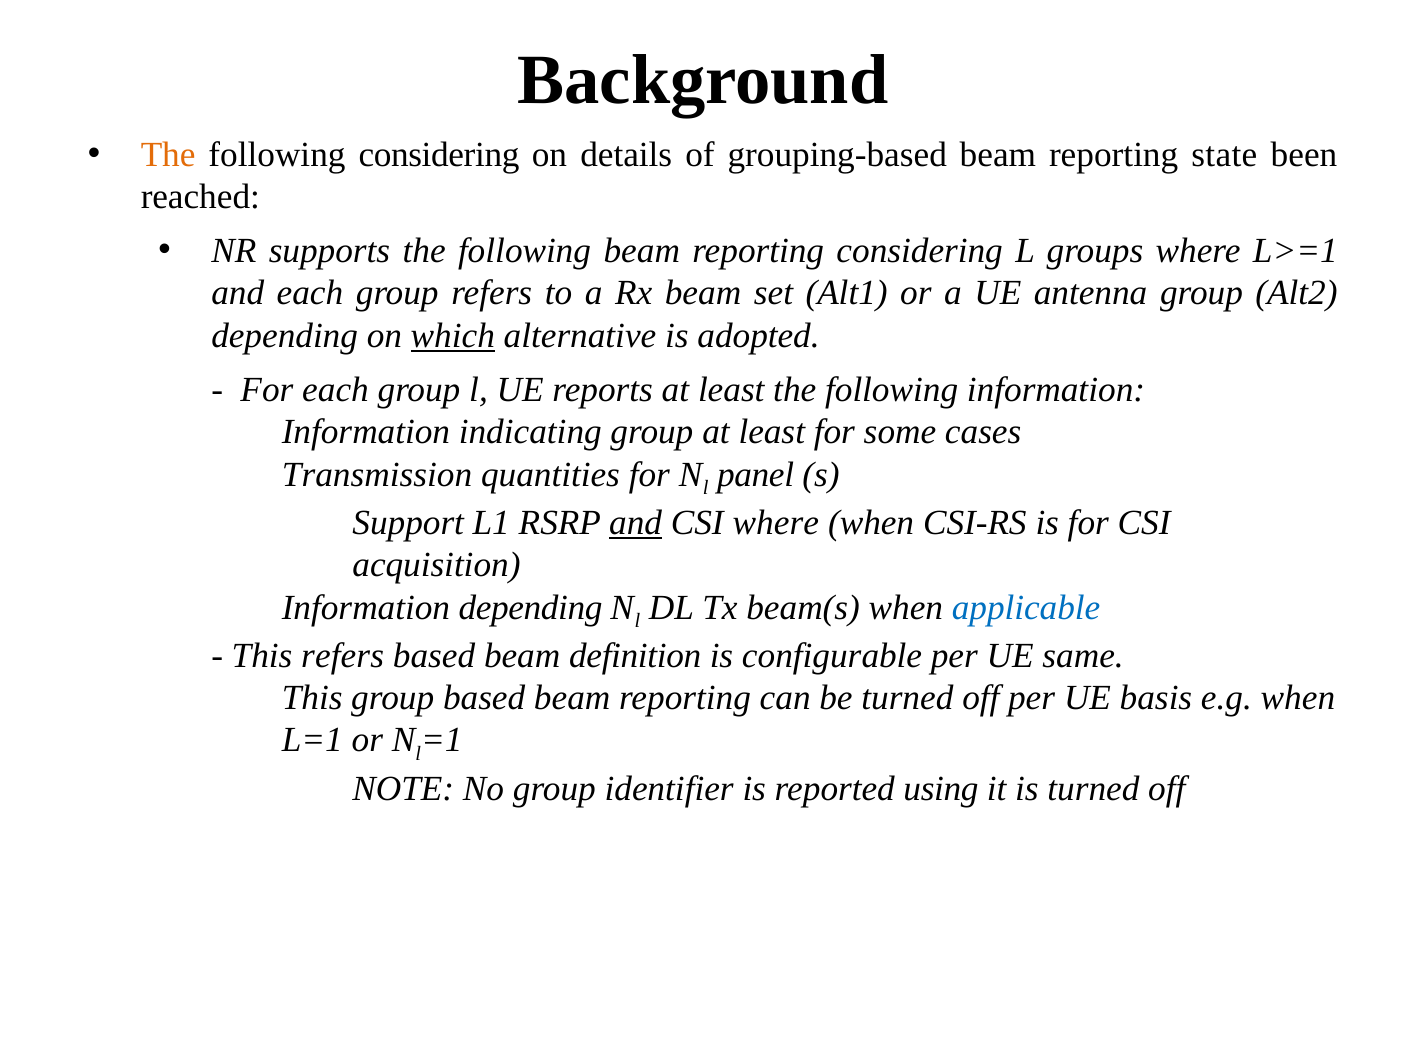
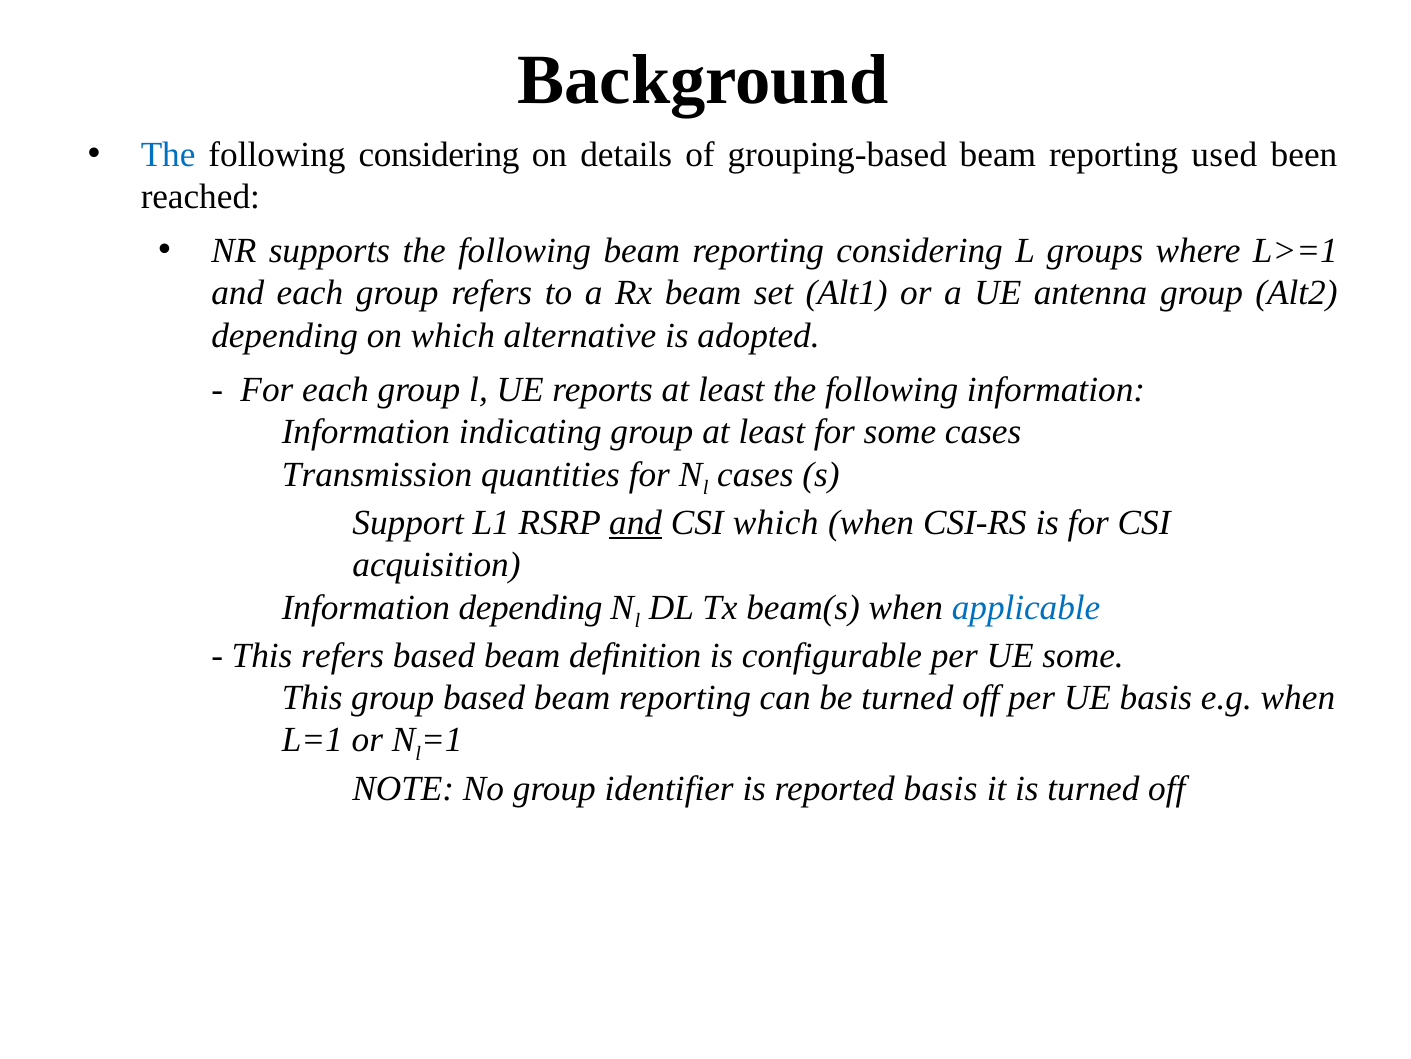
The colour: orange -> blue (168, 154)
state: state -> used (1224, 154)
which underline: present -> none (453, 335)
l panel: panel -> cases (755, 474)
CSI where: where -> which (776, 522)
UE same: same -> some (1083, 655)
reported using: using -> basis (941, 788)
